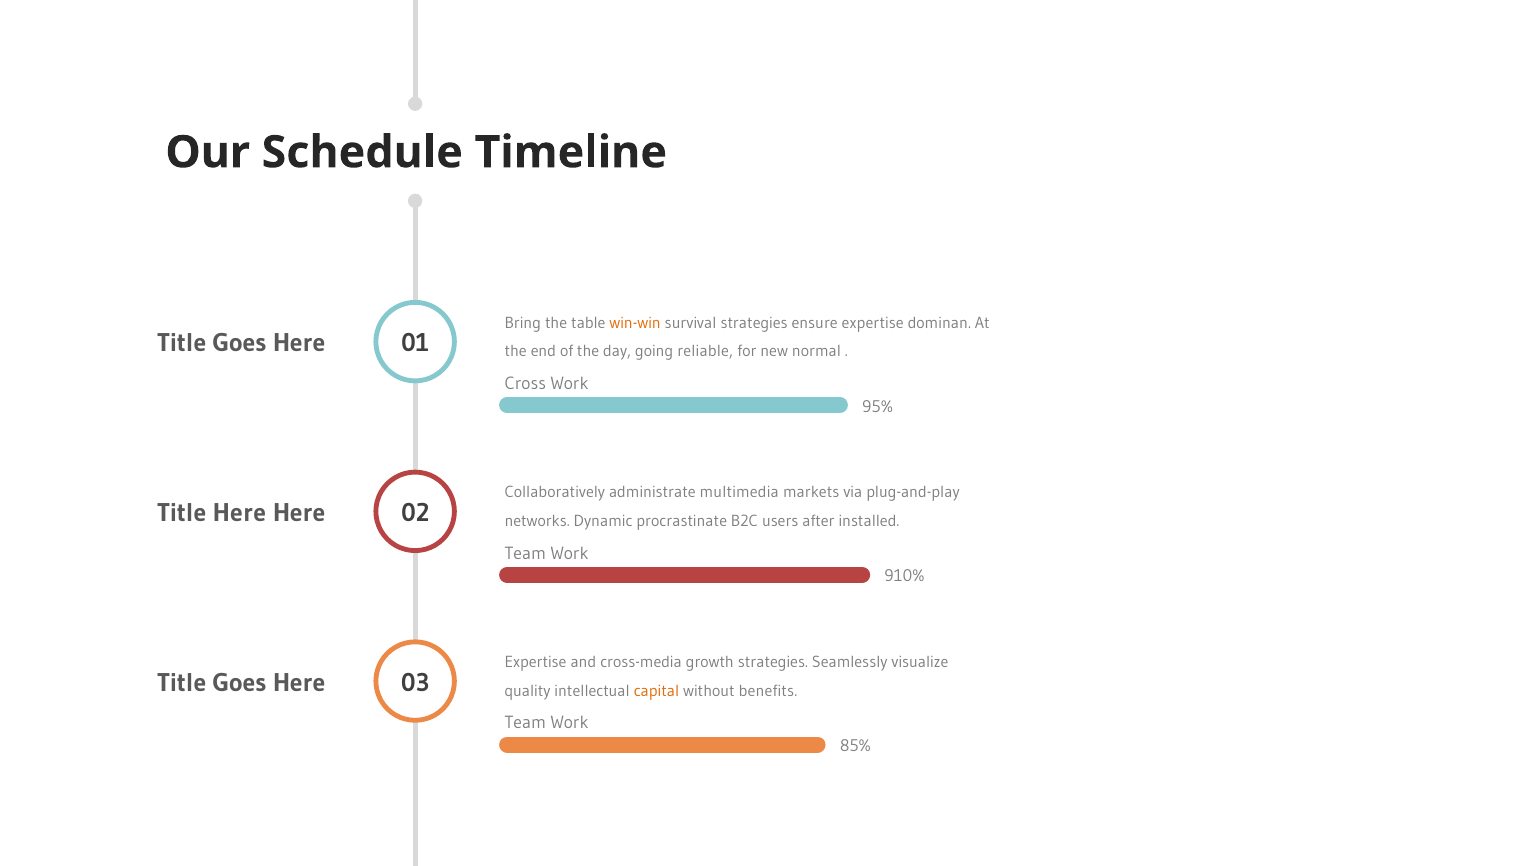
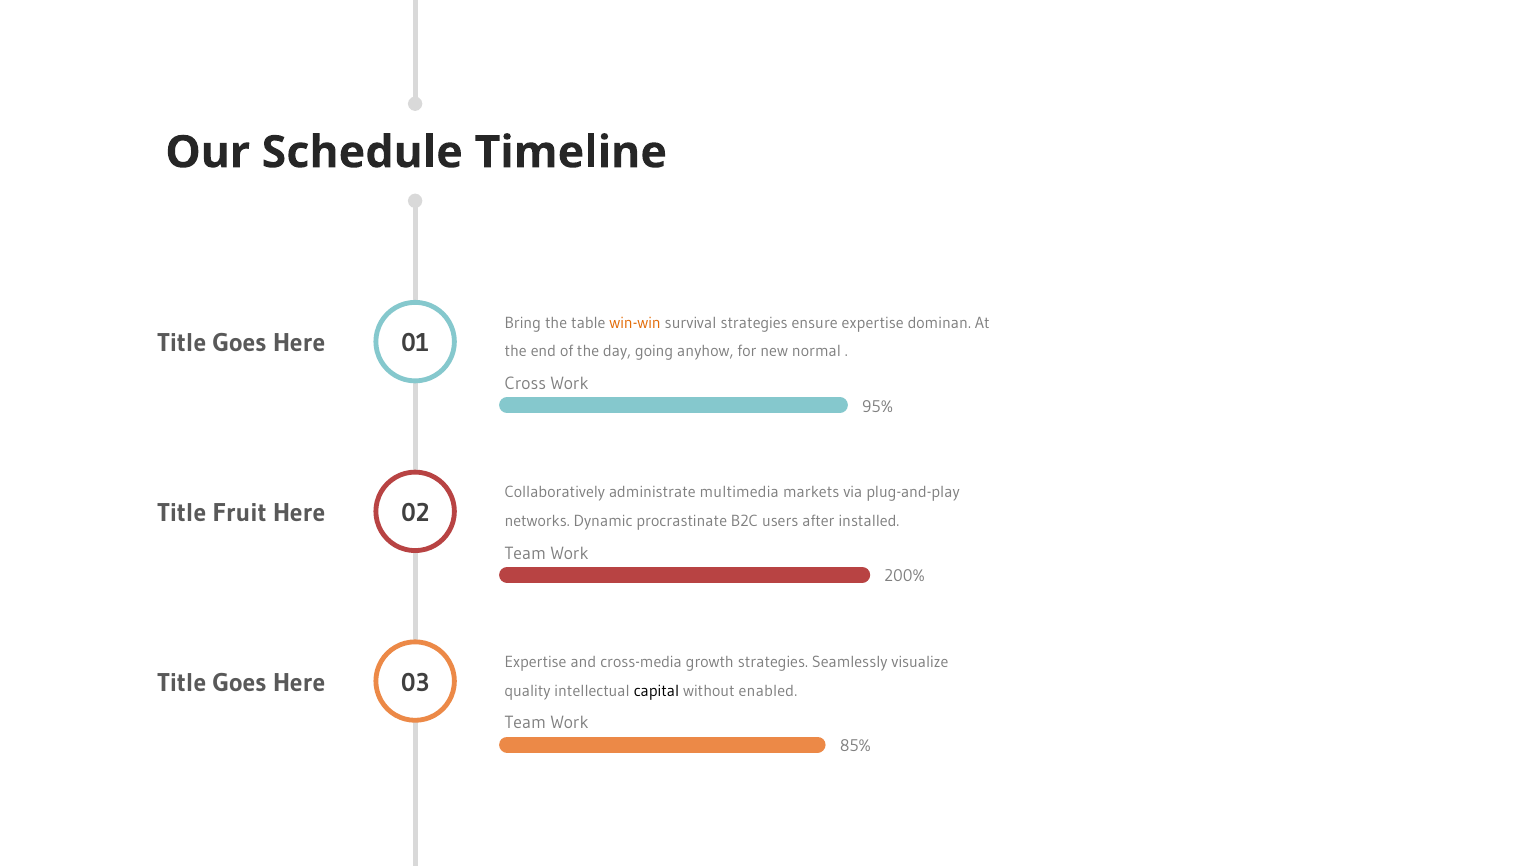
reliable: reliable -> anyhow (705, 352)
Title Here: Here -> Fruit (240, 513)
910%: 910% -> 200% (905, 576)
capital colour: orange -> black (657, 691)
benefits: benefits -> enabled (768, 691)
